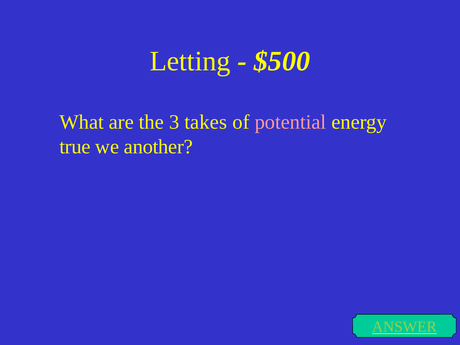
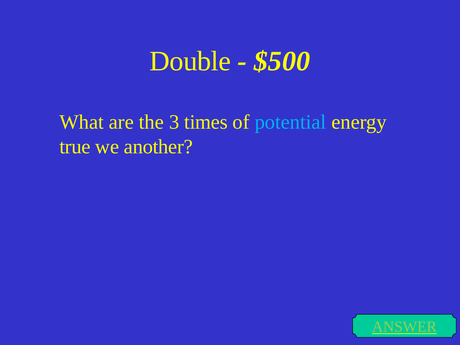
Letting: Letting -> Double (190, 61)
takes: takes -> times (206, 122)
potential colour: pink -> light blue (291, 122)
